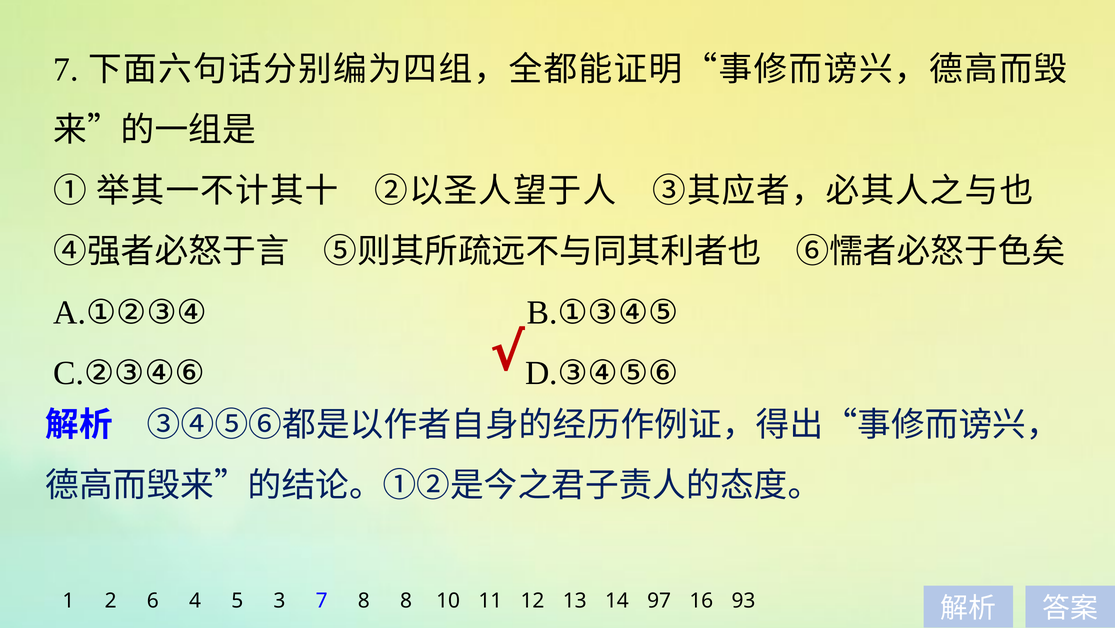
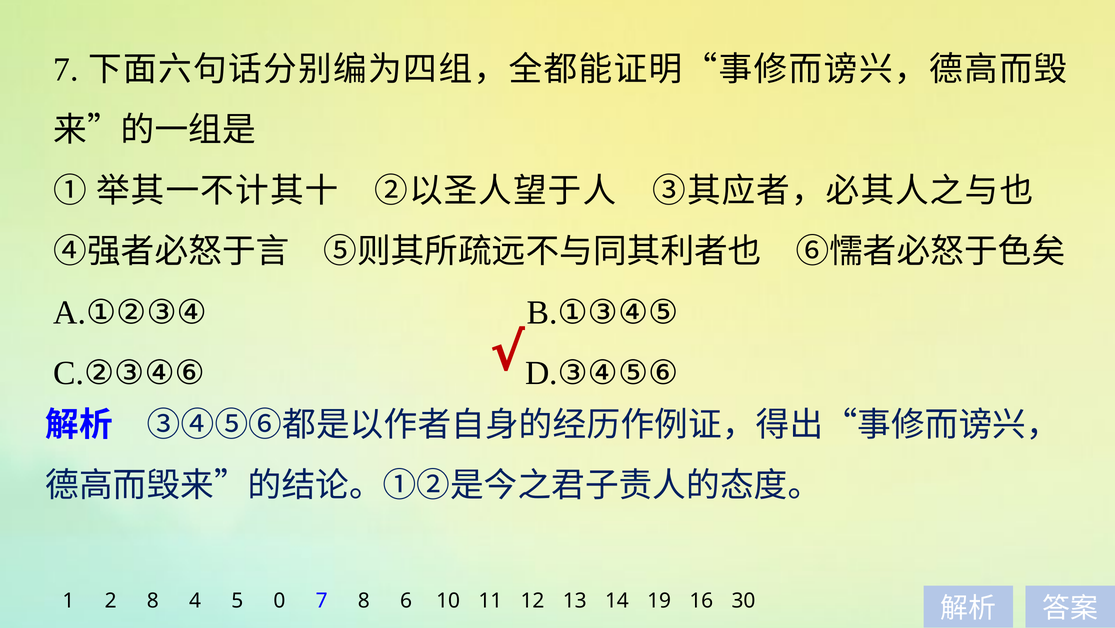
2 6: 6 -> 8 (153, 600)
3: 3 -> 0 (279, 600)
8 8: 8 -> 6 (406, 600)
97: 97 -> 19 (659, 600)
93: 93 -> 30 (744, 600)
